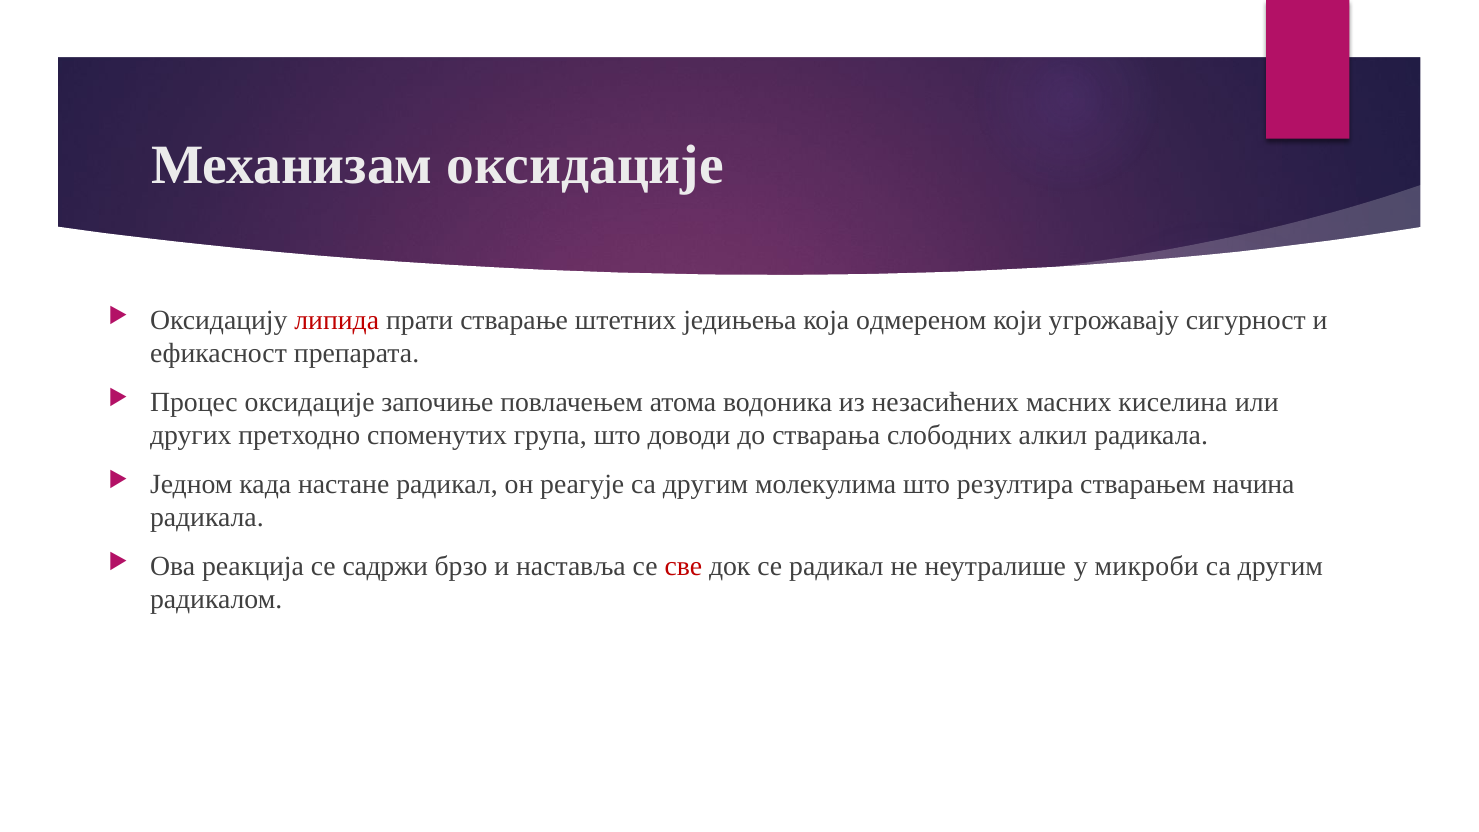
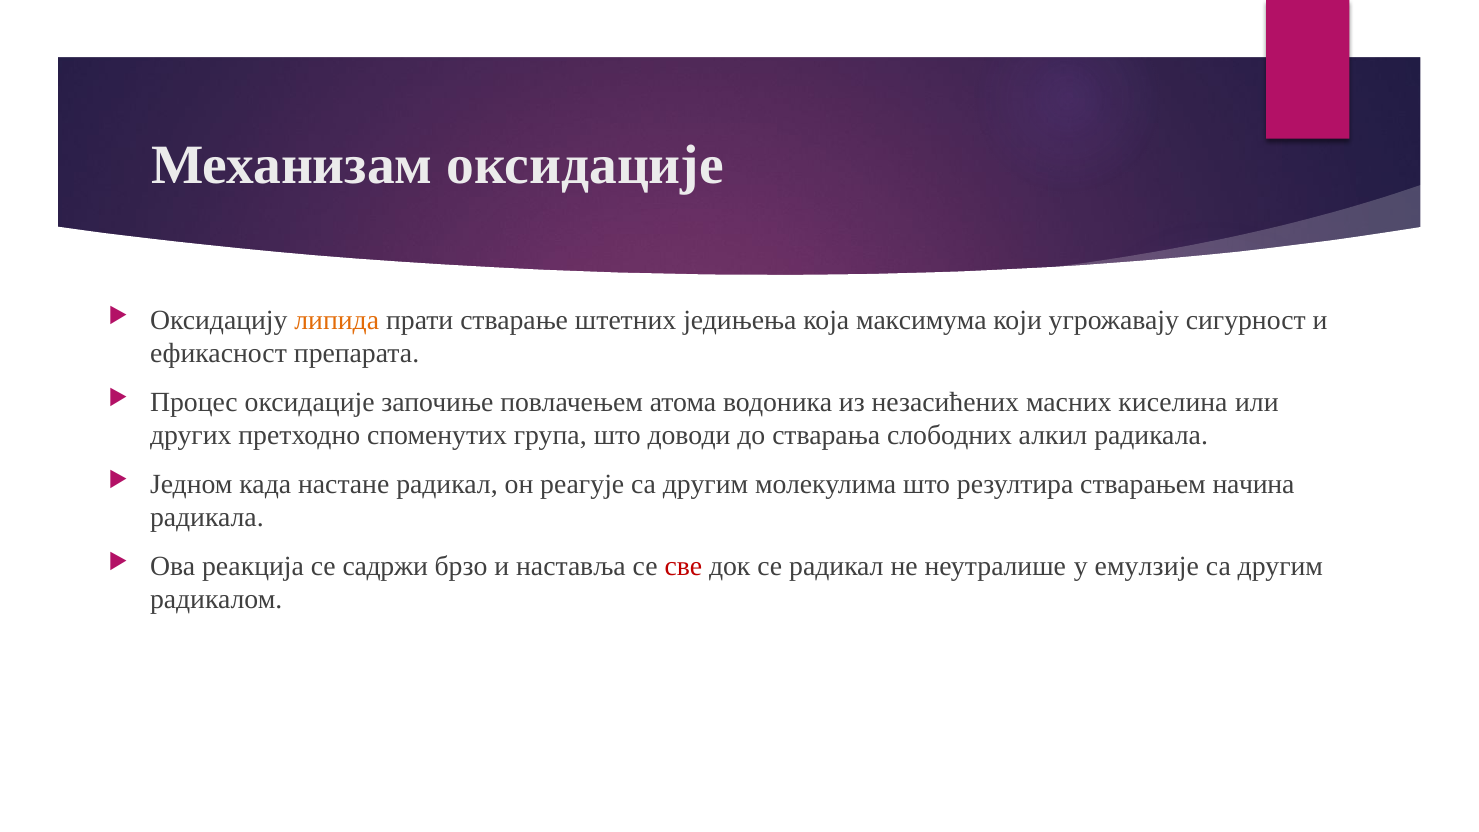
липида colour: red -> orange (337, 320)
одмереном: одмереном -> максимума (921, 320)
микроби: микроби -> емулзије (1147, 566)
